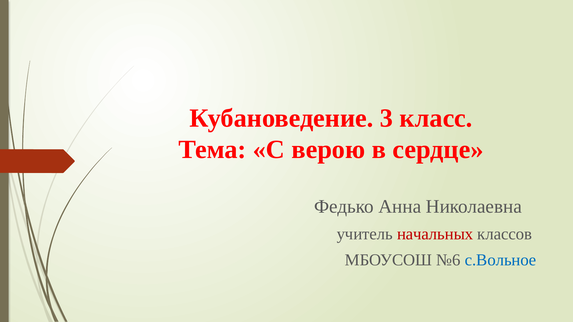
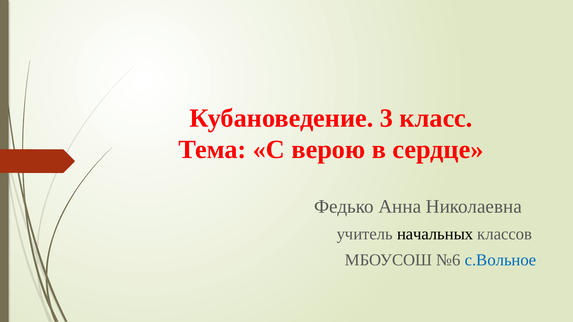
начальных colour: red -> black (435, 234)
